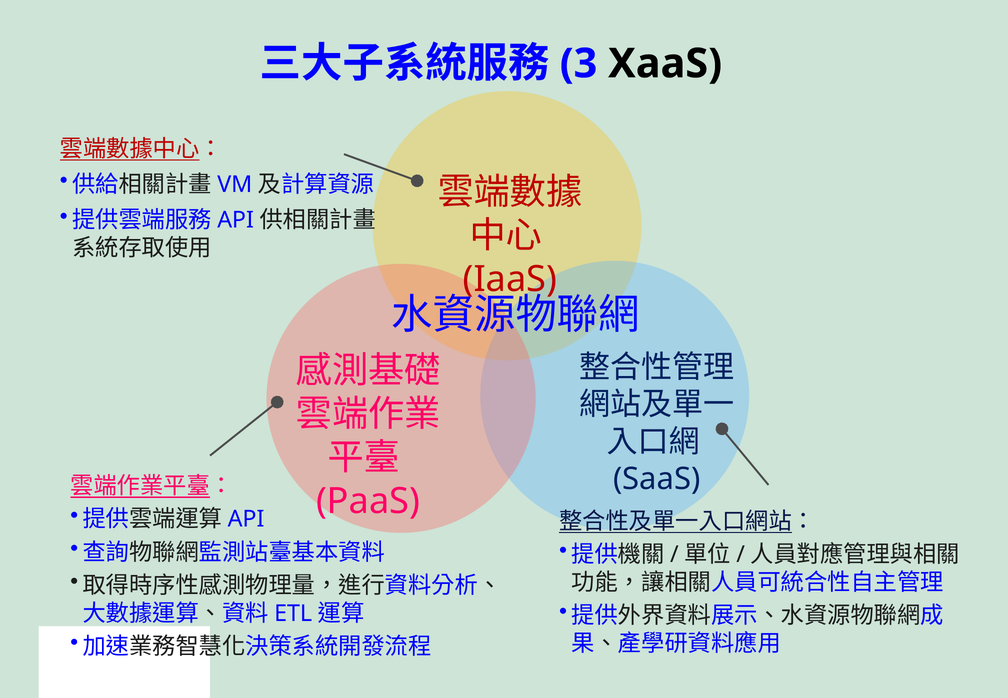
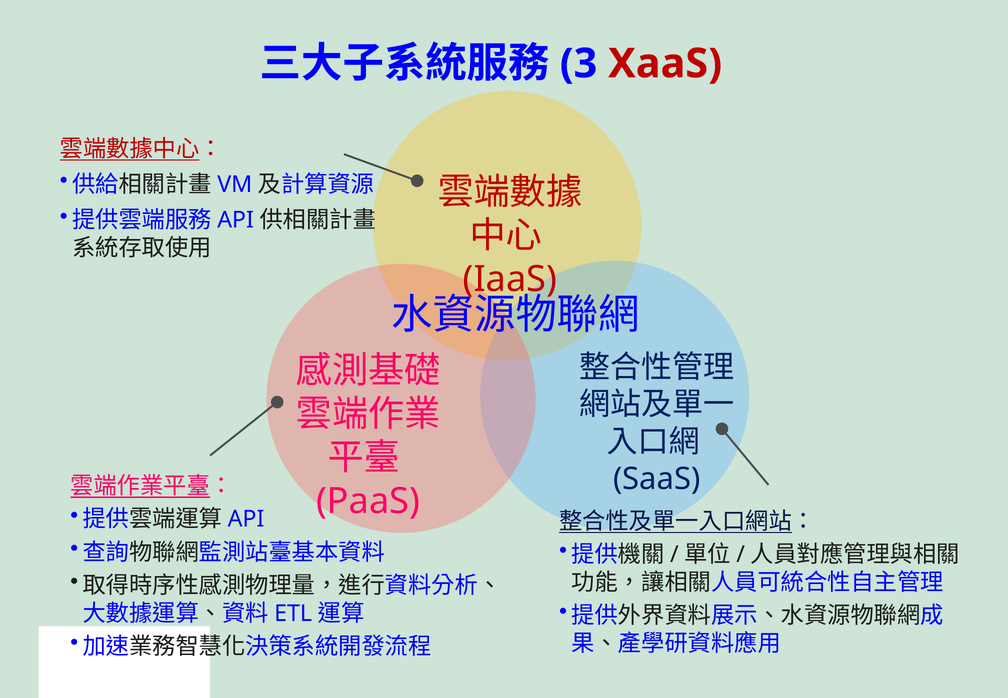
XaaS colour: black -> red (665, 64)
